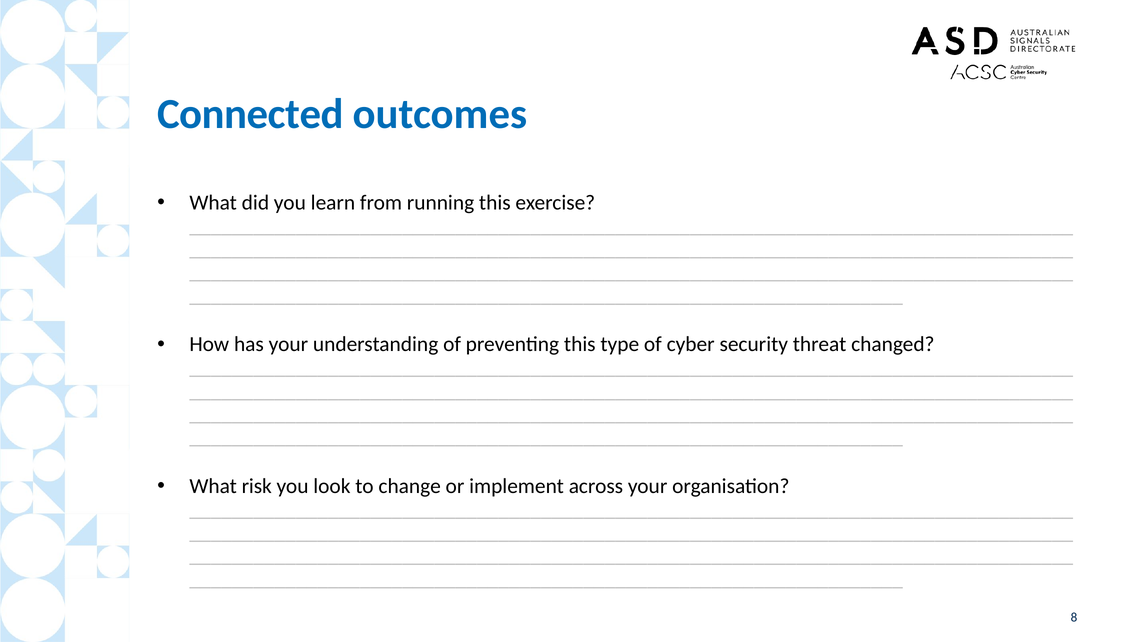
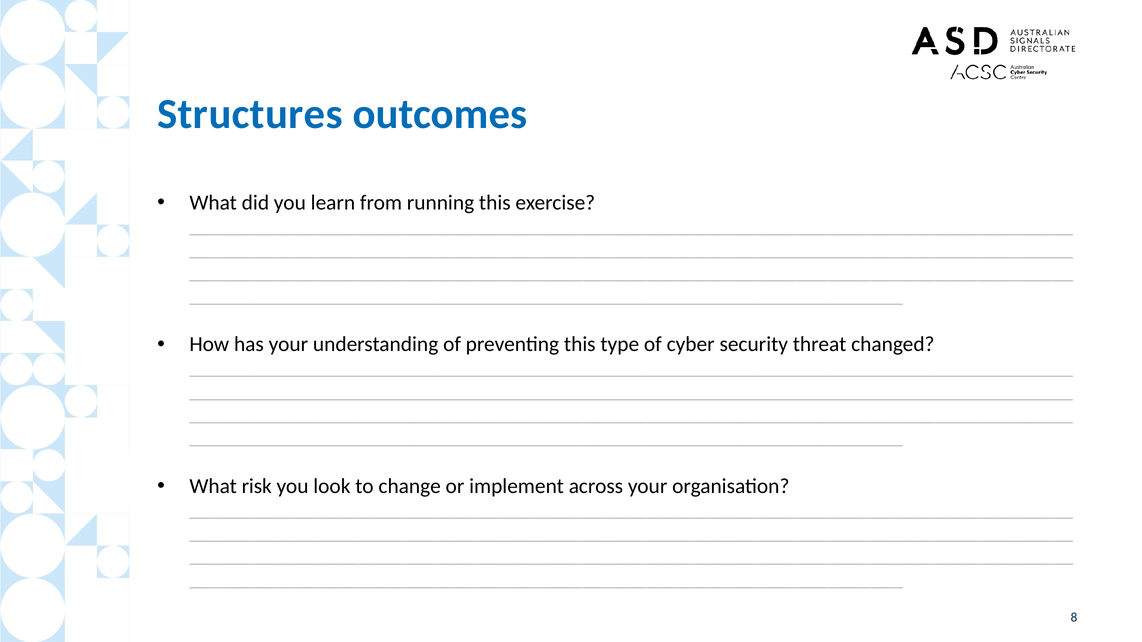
Connected: Connected -> Structures (250, 114)
